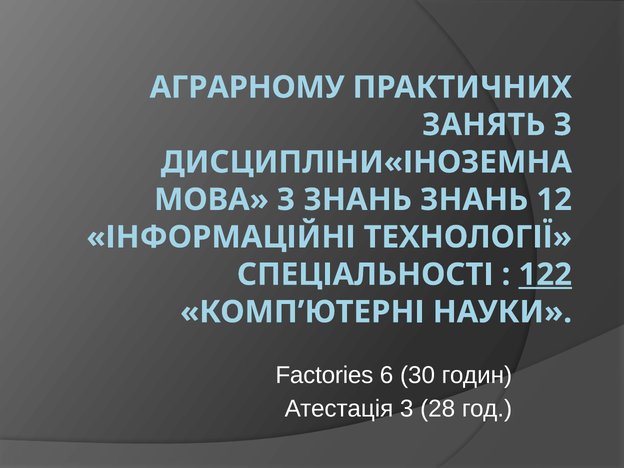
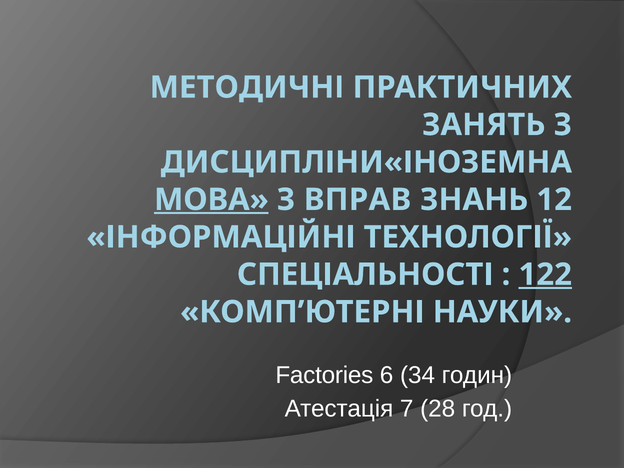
АГРАРНОМУ: АГРАРНОМУ -> МЕТОДИЧНІ (247, 87)
МОВА underline: none -> present (211, 200)
З ЗНАНЬ: ЗНАНЬ -> ВПРАВ (357, 200)
30: 30 -> 34 (418, 375)
3: 3 -> 7 (407, 409)
